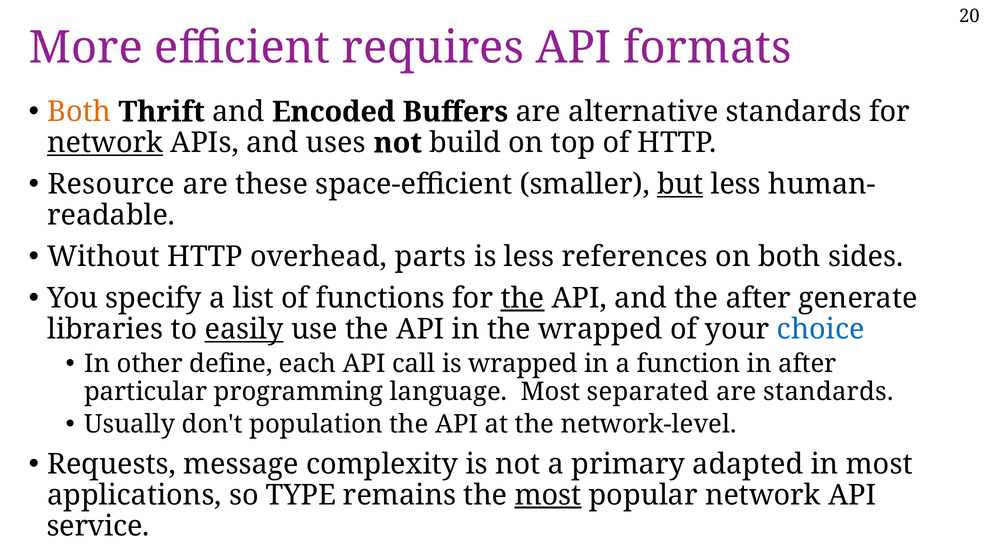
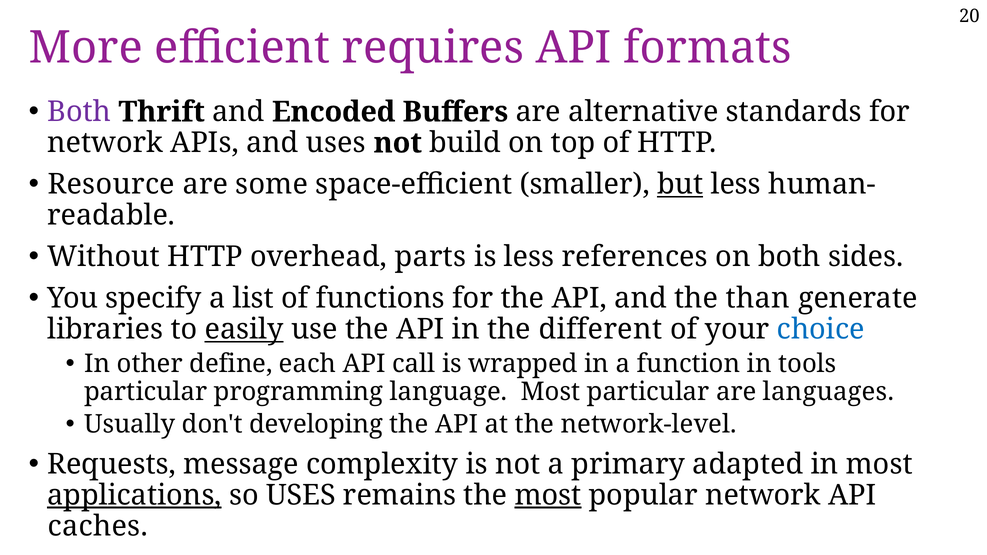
Both colour: orange -> purple (79, 112)
network underline: present -> none (105, 143)
these: these -> some (272, 184)
the underline: present -> none (522, 298)
the after: after -> than (758, 298)
the wrapped: wrapped -> different (600, 329)
in after: after -> tools (807, 364)
Most separated: separated -> particular (648, 392)
are standards: standards -> languages (828, 392)
population: population -> developing (316, 425)
applications underline: none -> present (134, 495)
so TYPE: TYPE -> USES (301, 495)
service: service -> caches (98, 526)
